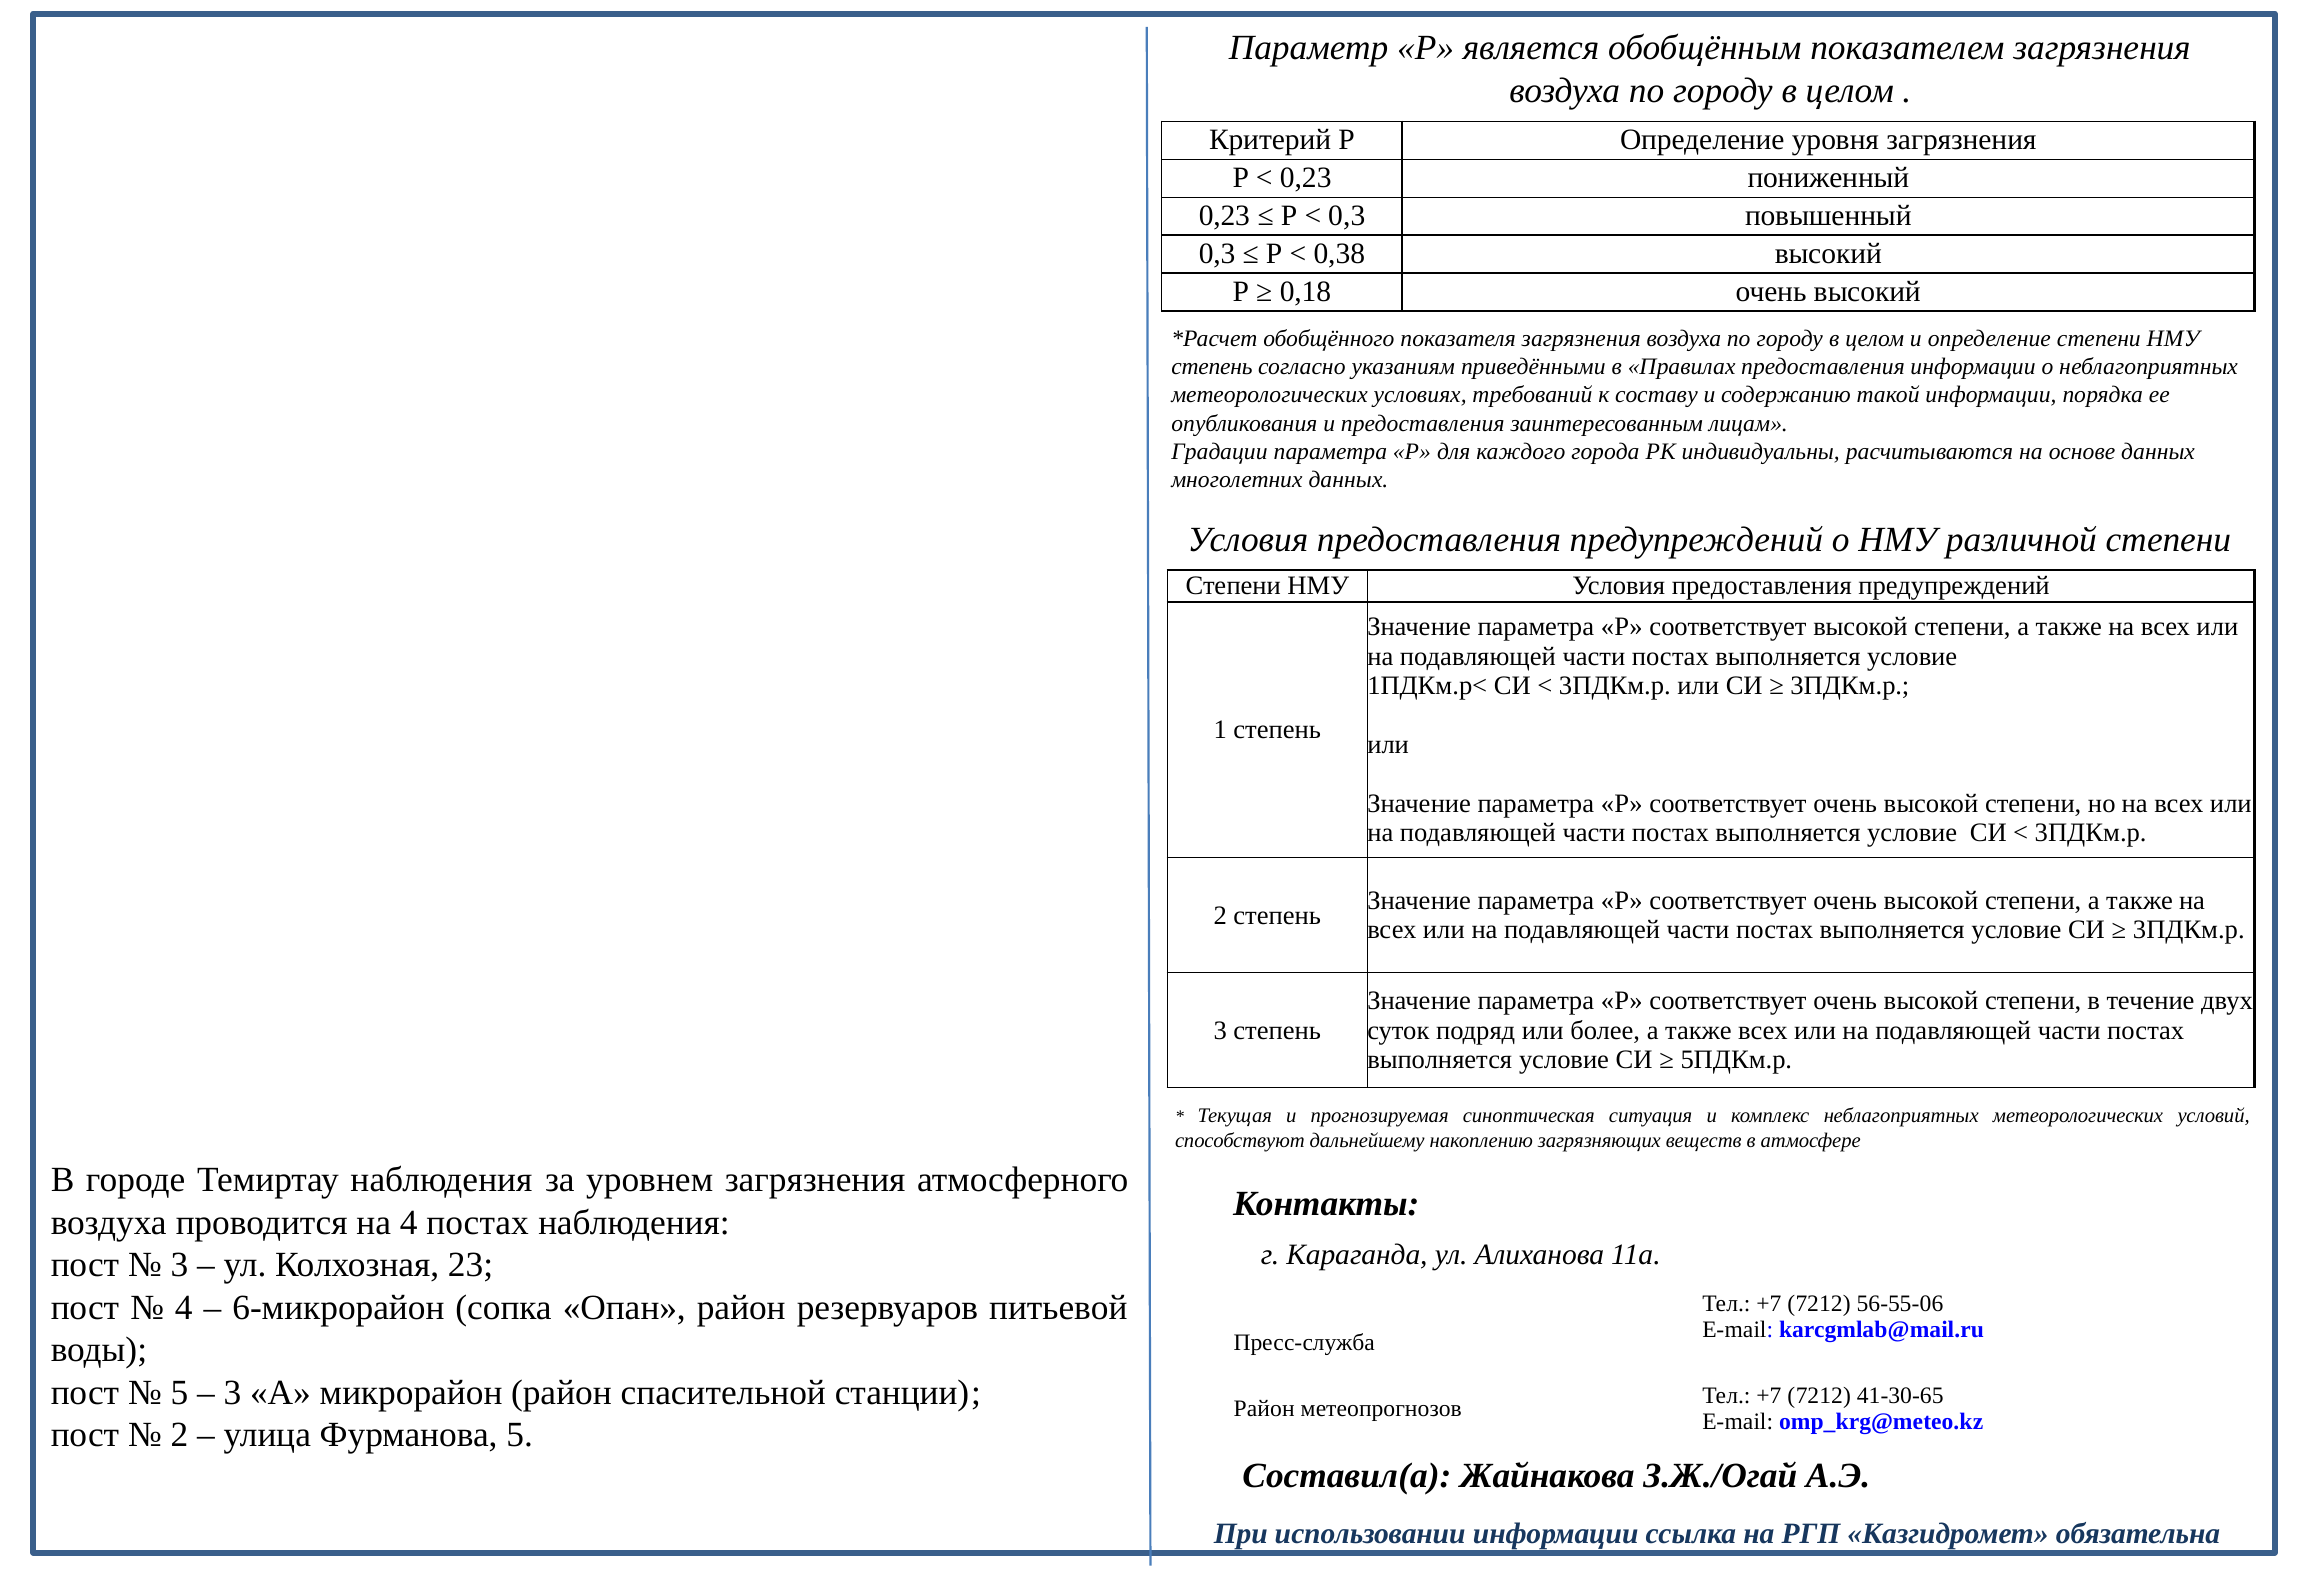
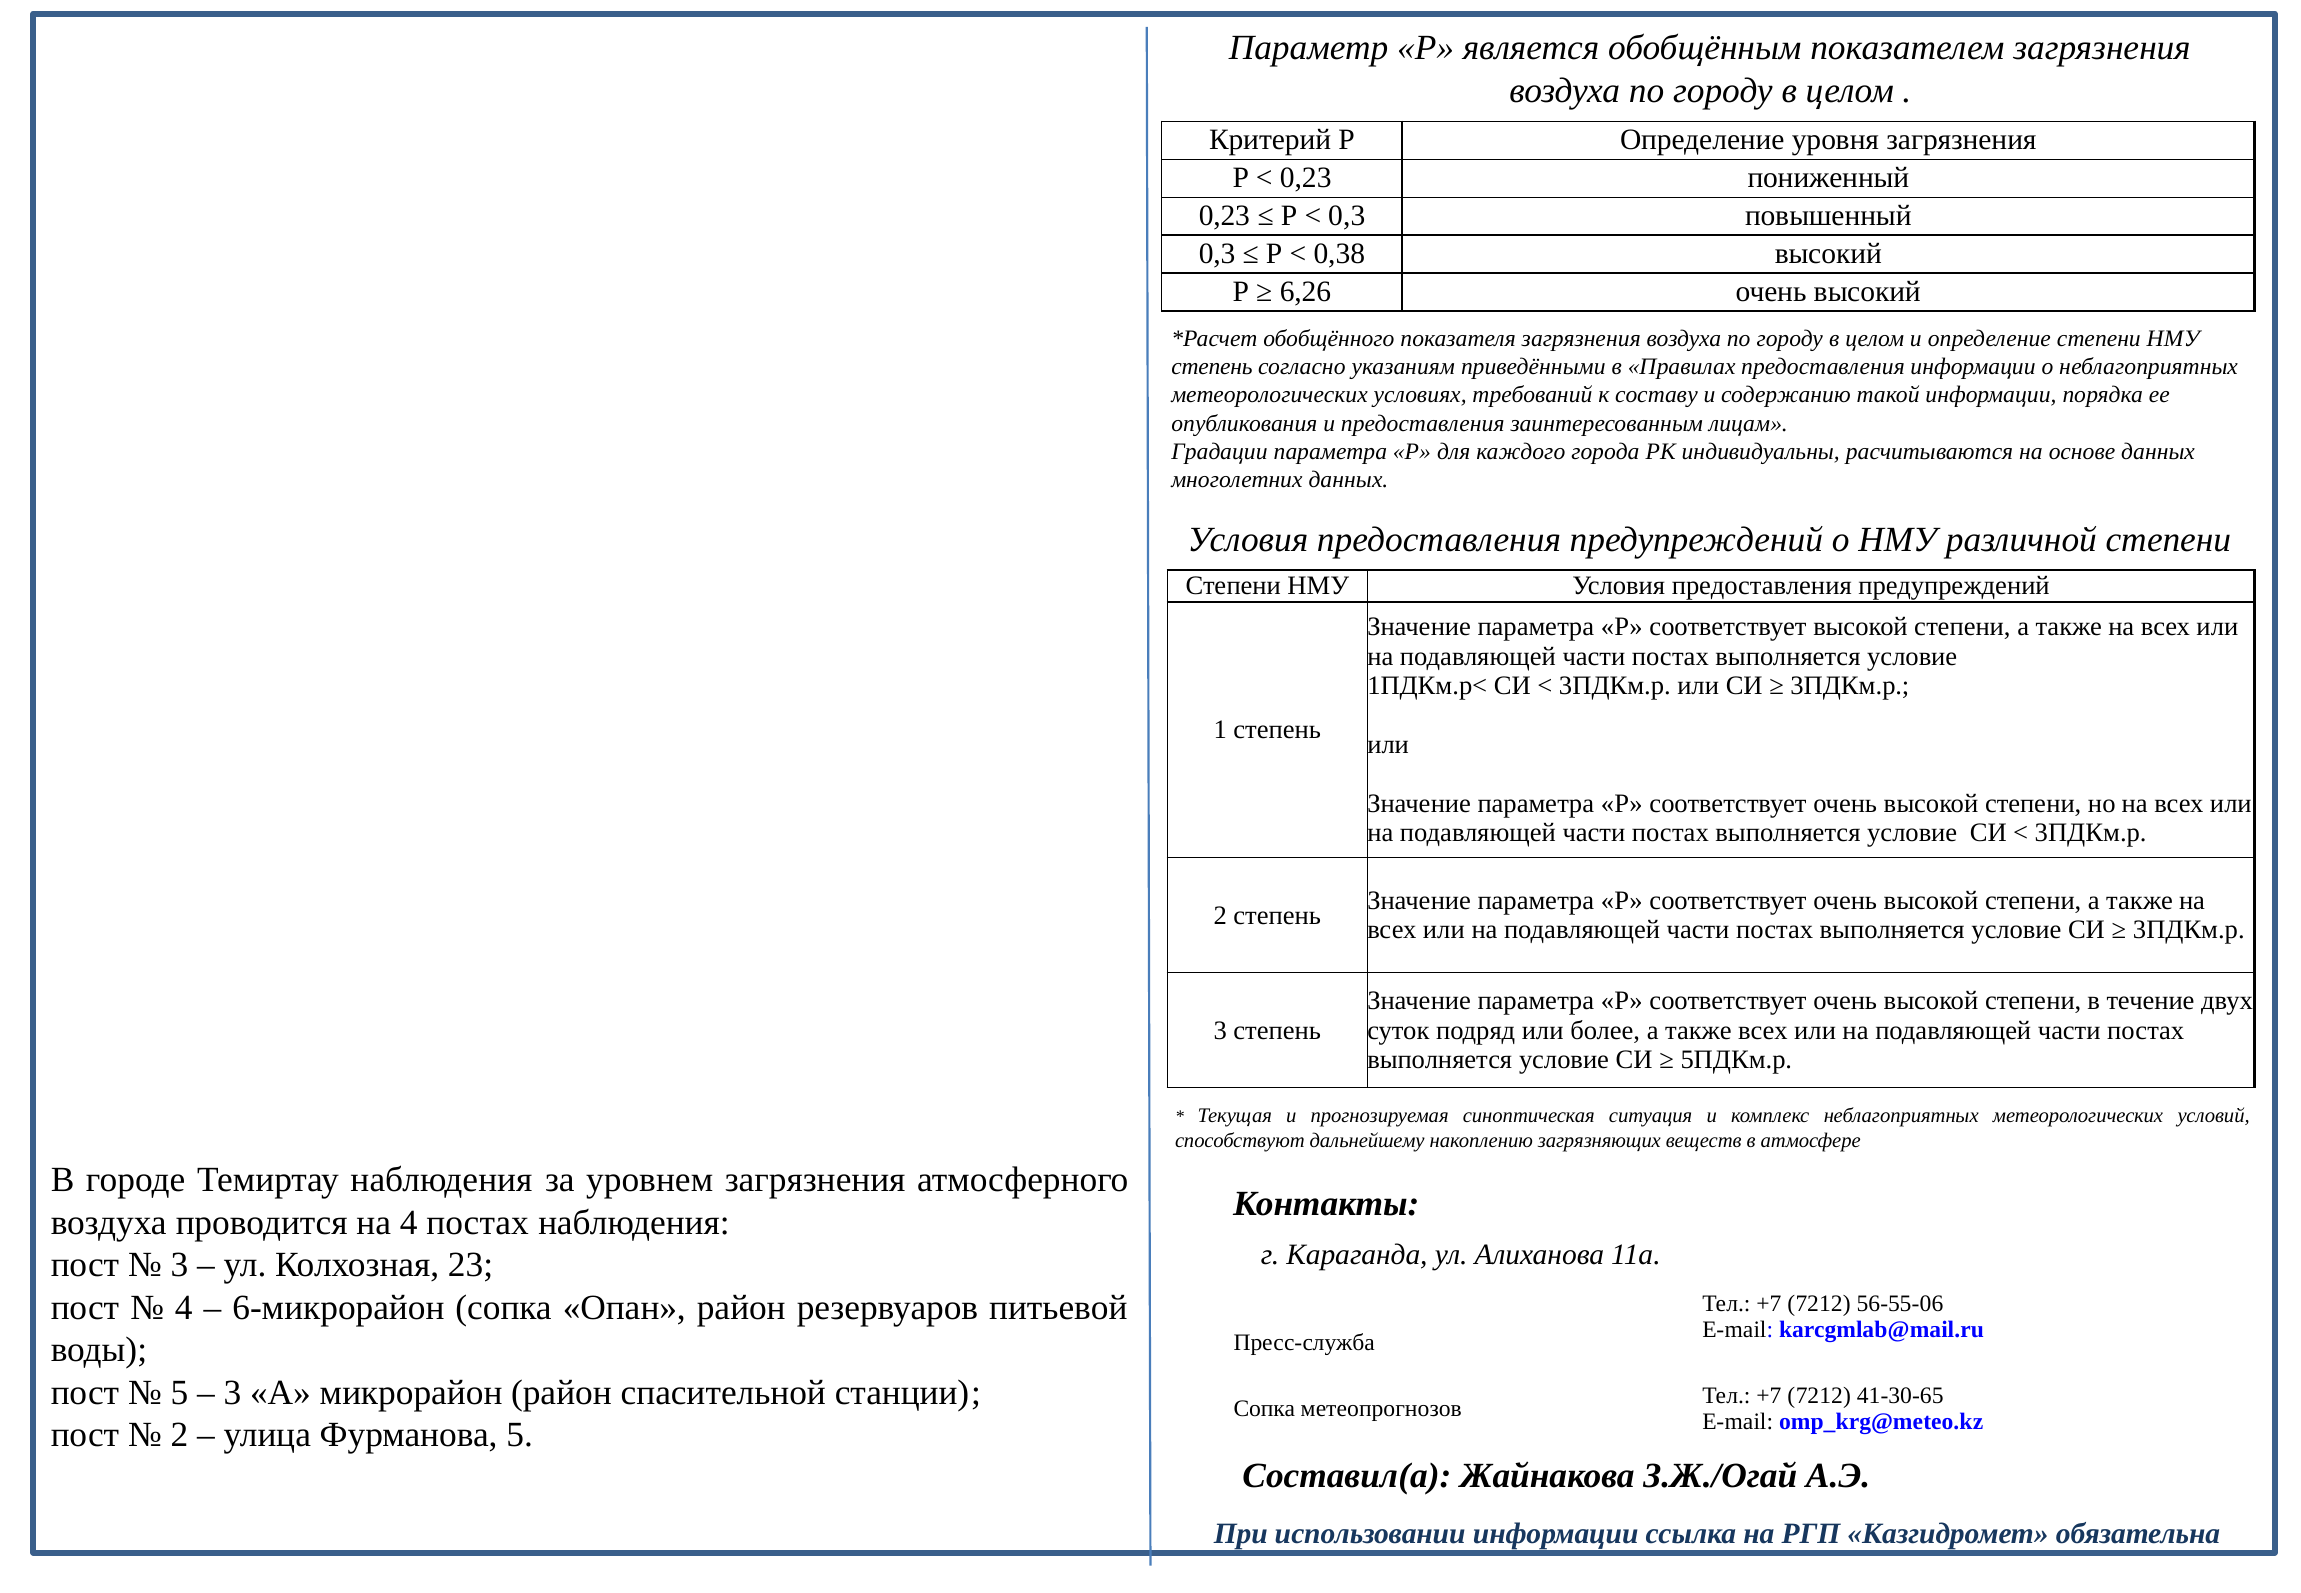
0,18: 0,18 -> 6,26 (1305, 292)
Район: Район -> Сопка (1264, 1409)
